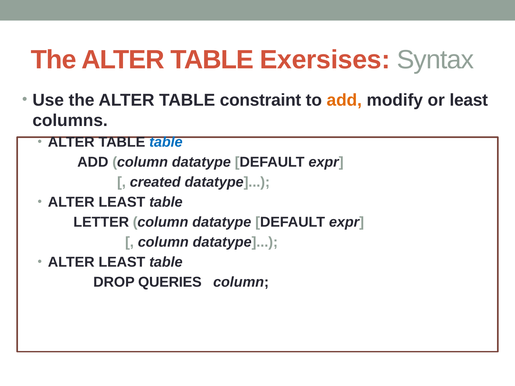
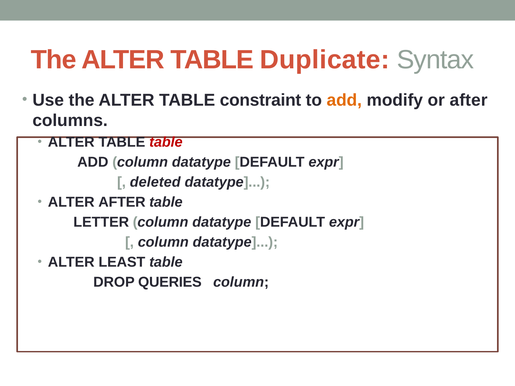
Exersises: Exersises -> Duplicate (325, 60)
or least: least -> after (469, 100)
table colour: blue -> red (166, 142)
created: created -> deleted (155, 182)
LEAST: LEAST -> AFTER (122, 202)
